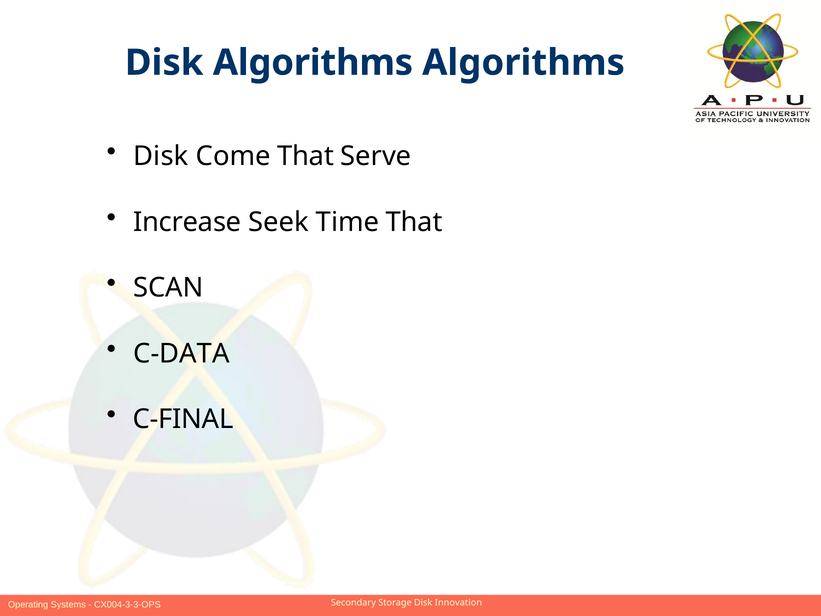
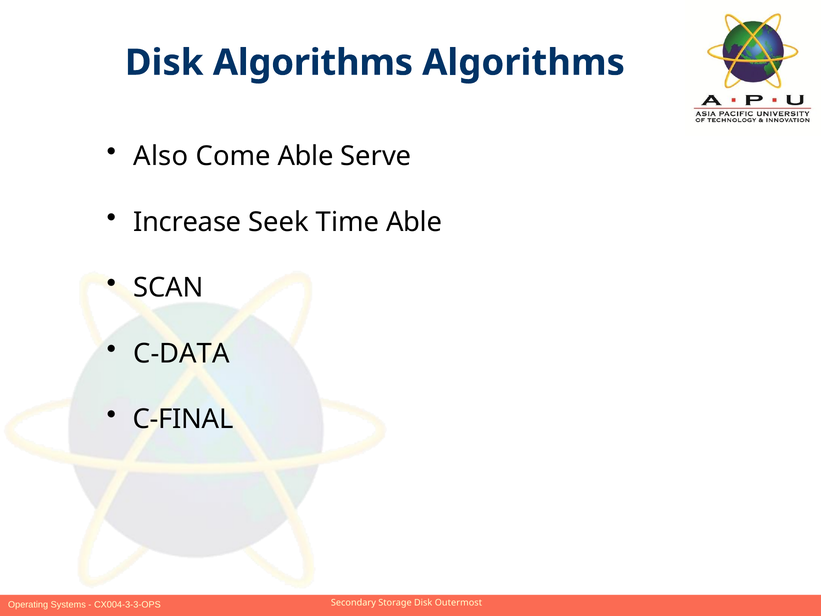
Disk: Disk -> Also (161, 156)
Come That: That -> Able (306, 156)
Time That: That -> Able (414, 222)
Innovation: Innovation -> Outermost (458, 603)
